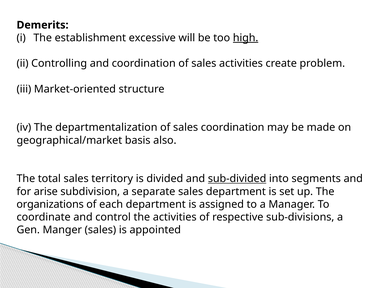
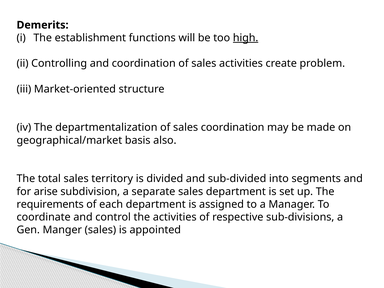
excessive: excessive -> functions (152, 38)
sub-divided underline: present -> none (237, 179)
organizations: organizations -> requirements (50, 204)
